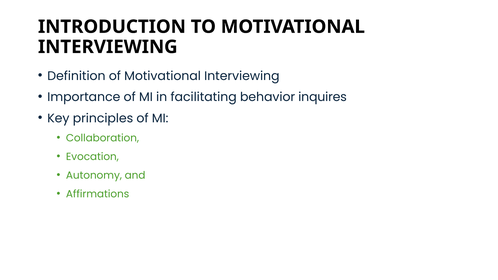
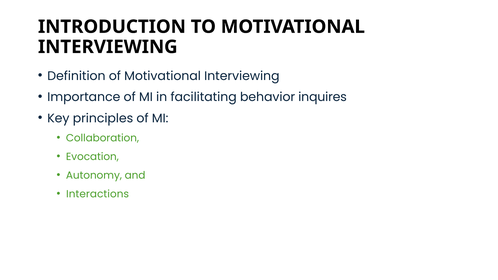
Affirmations: Affirmations -> Interactions (98, 194)
